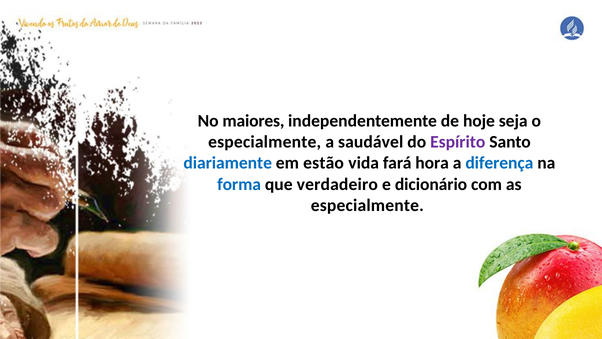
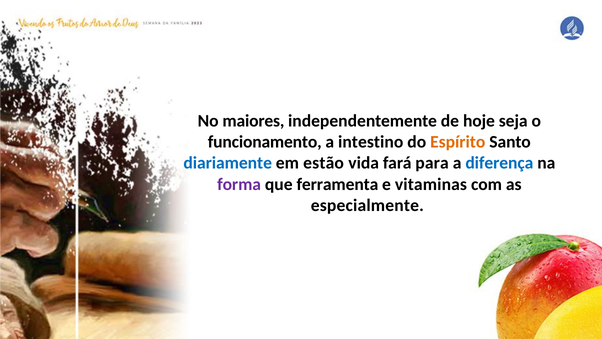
especialmente: especialmente -> funcionamento (265, 142)
saudável: saudável -> intestino (371, 142)
Espírito colour: purple -> orange (458, 142)
hora: hora -> para (432, 163)
forma colour: blue -> purple (239, 184)
verdadeiro: verdadeiro -> ferramenta (337, 184)
dicionário: dicionário -> vitaminas (431, 184)
